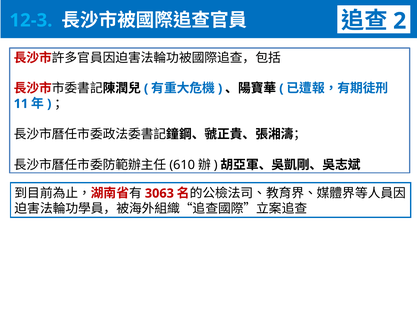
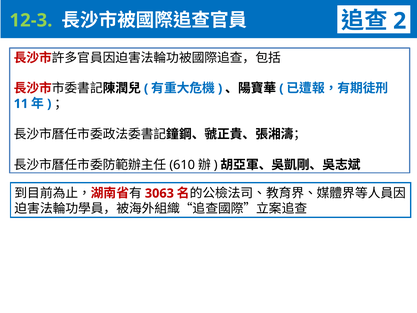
12-3 colour: light blue -> light green (31, 20)
